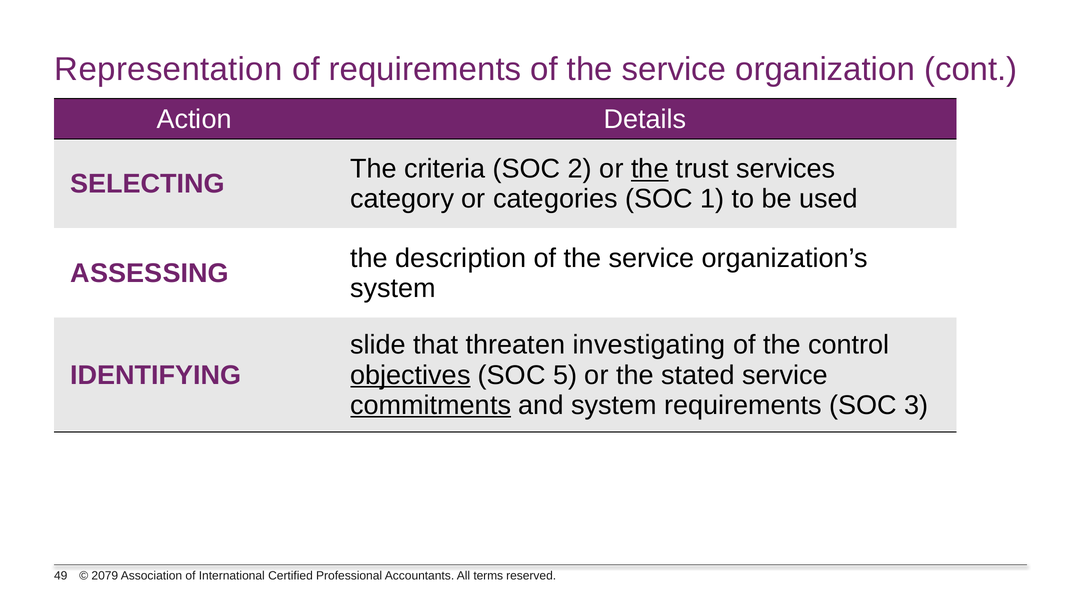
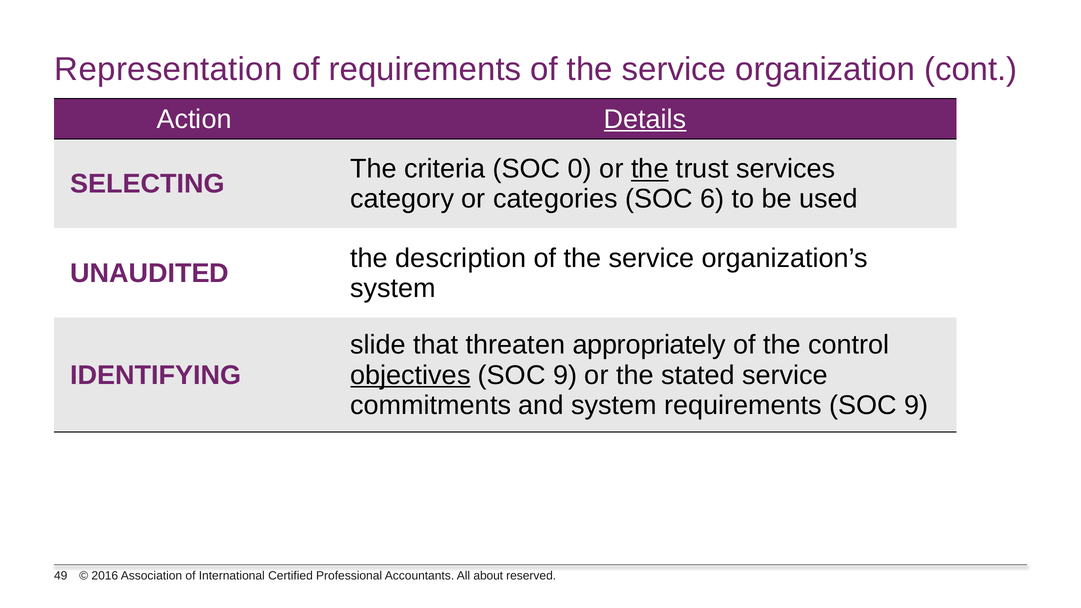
Details underline: none -> present (645, 119)
2: 2 -> 0 (580, 169)
1: 1 -> 6 (712, 199)
ASSESSING: ASSESSING -> UNAUDITED (150, 273)
investigating: investigating -> appropriately (649, 345)
5: 5 -> 9 (565, 375)
commitments underline: present -> none (431, 405)
requirements SOC 3: 3 -> 9 (916, 405)
2079: 2079 -> 2016 (105, 576)
terms: terms -> about (488, 576)
